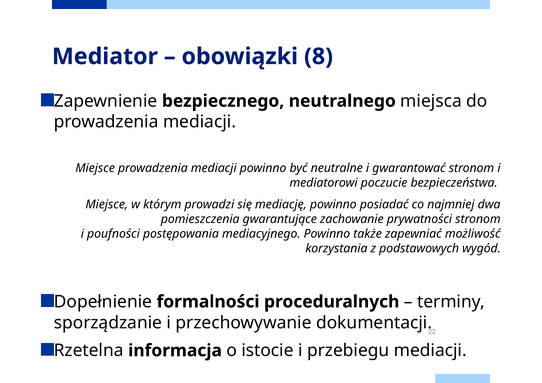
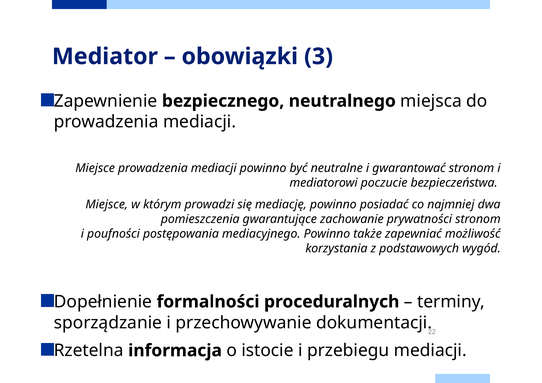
8: 8 -> 3 (319, 57)
